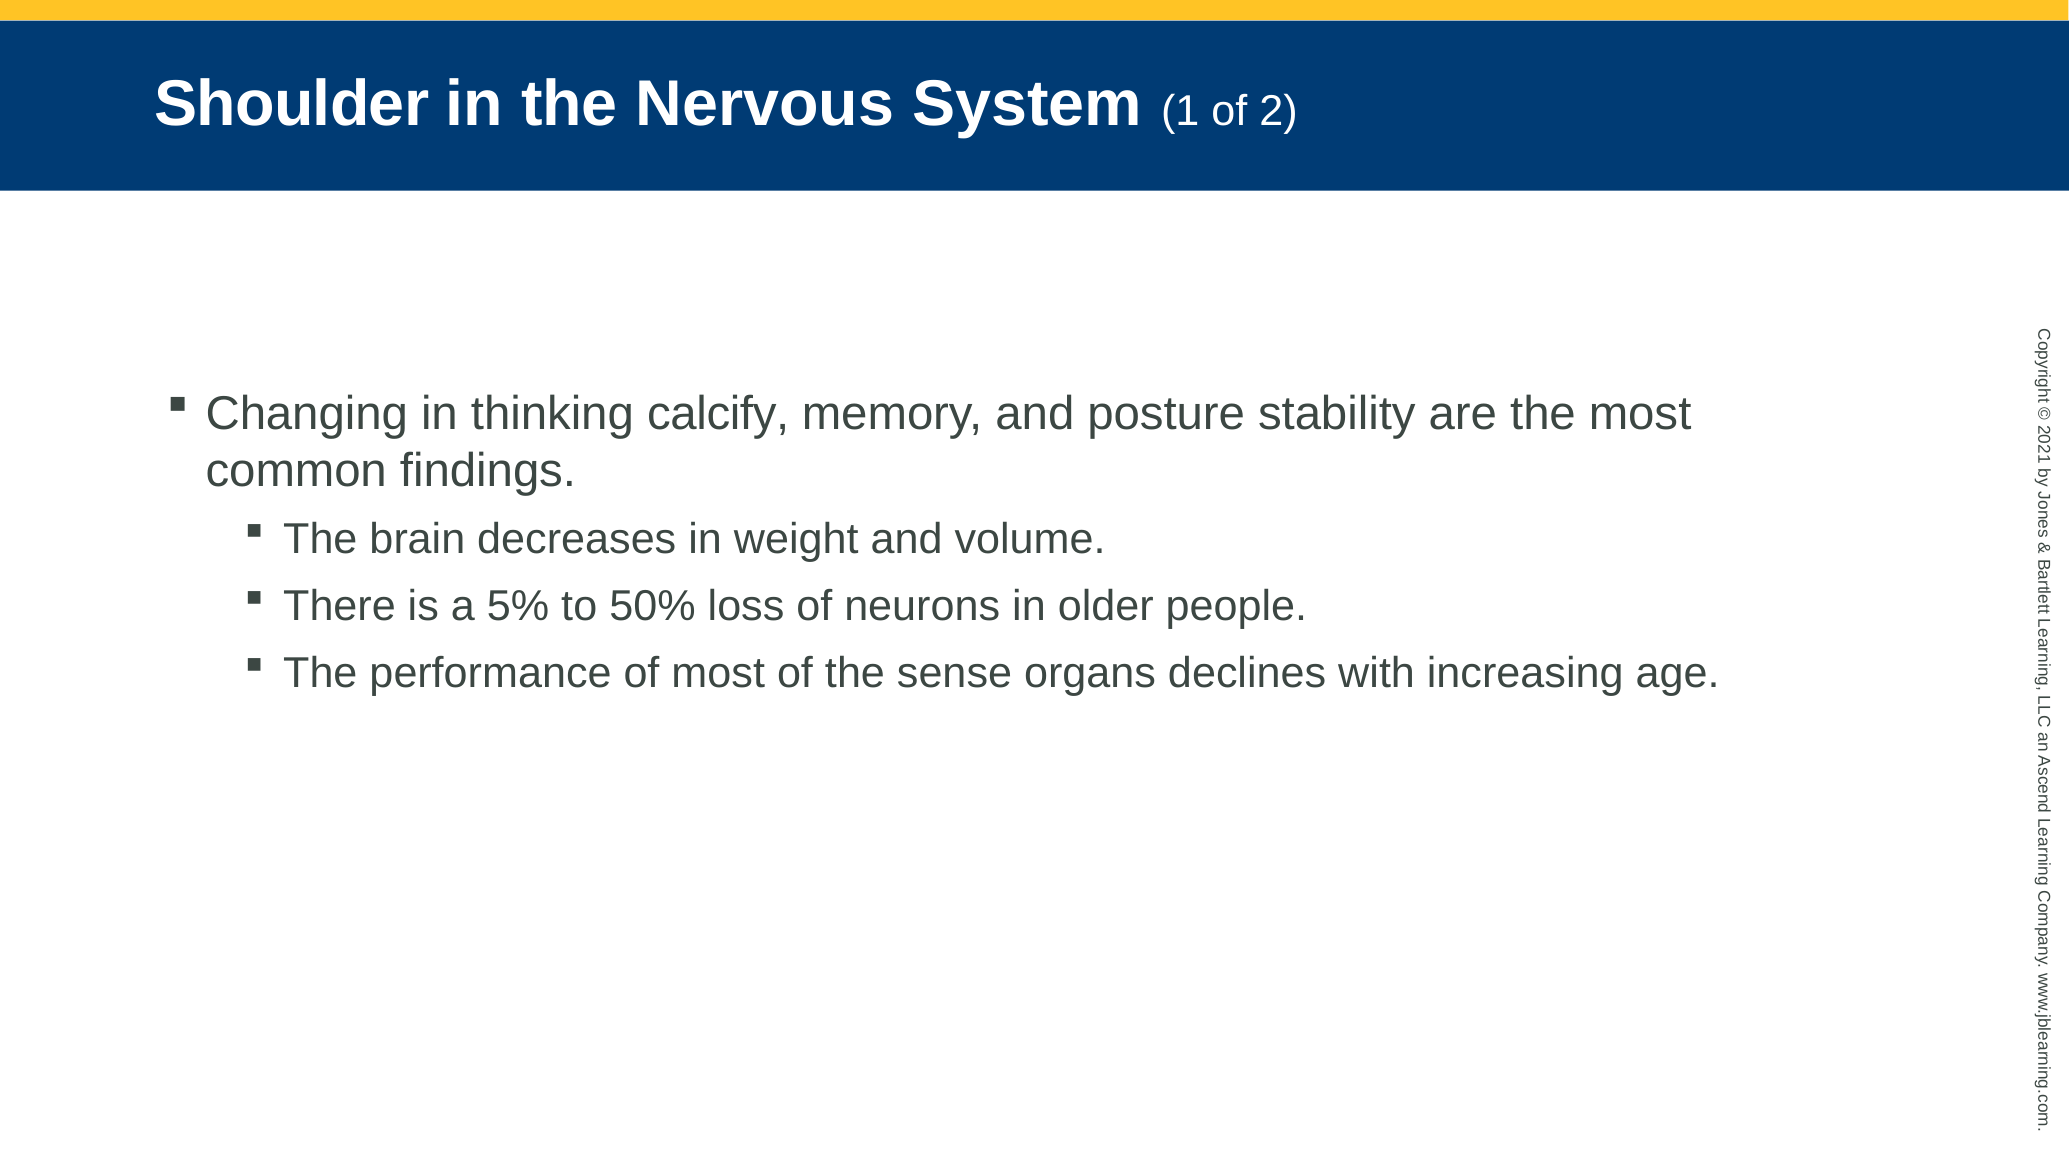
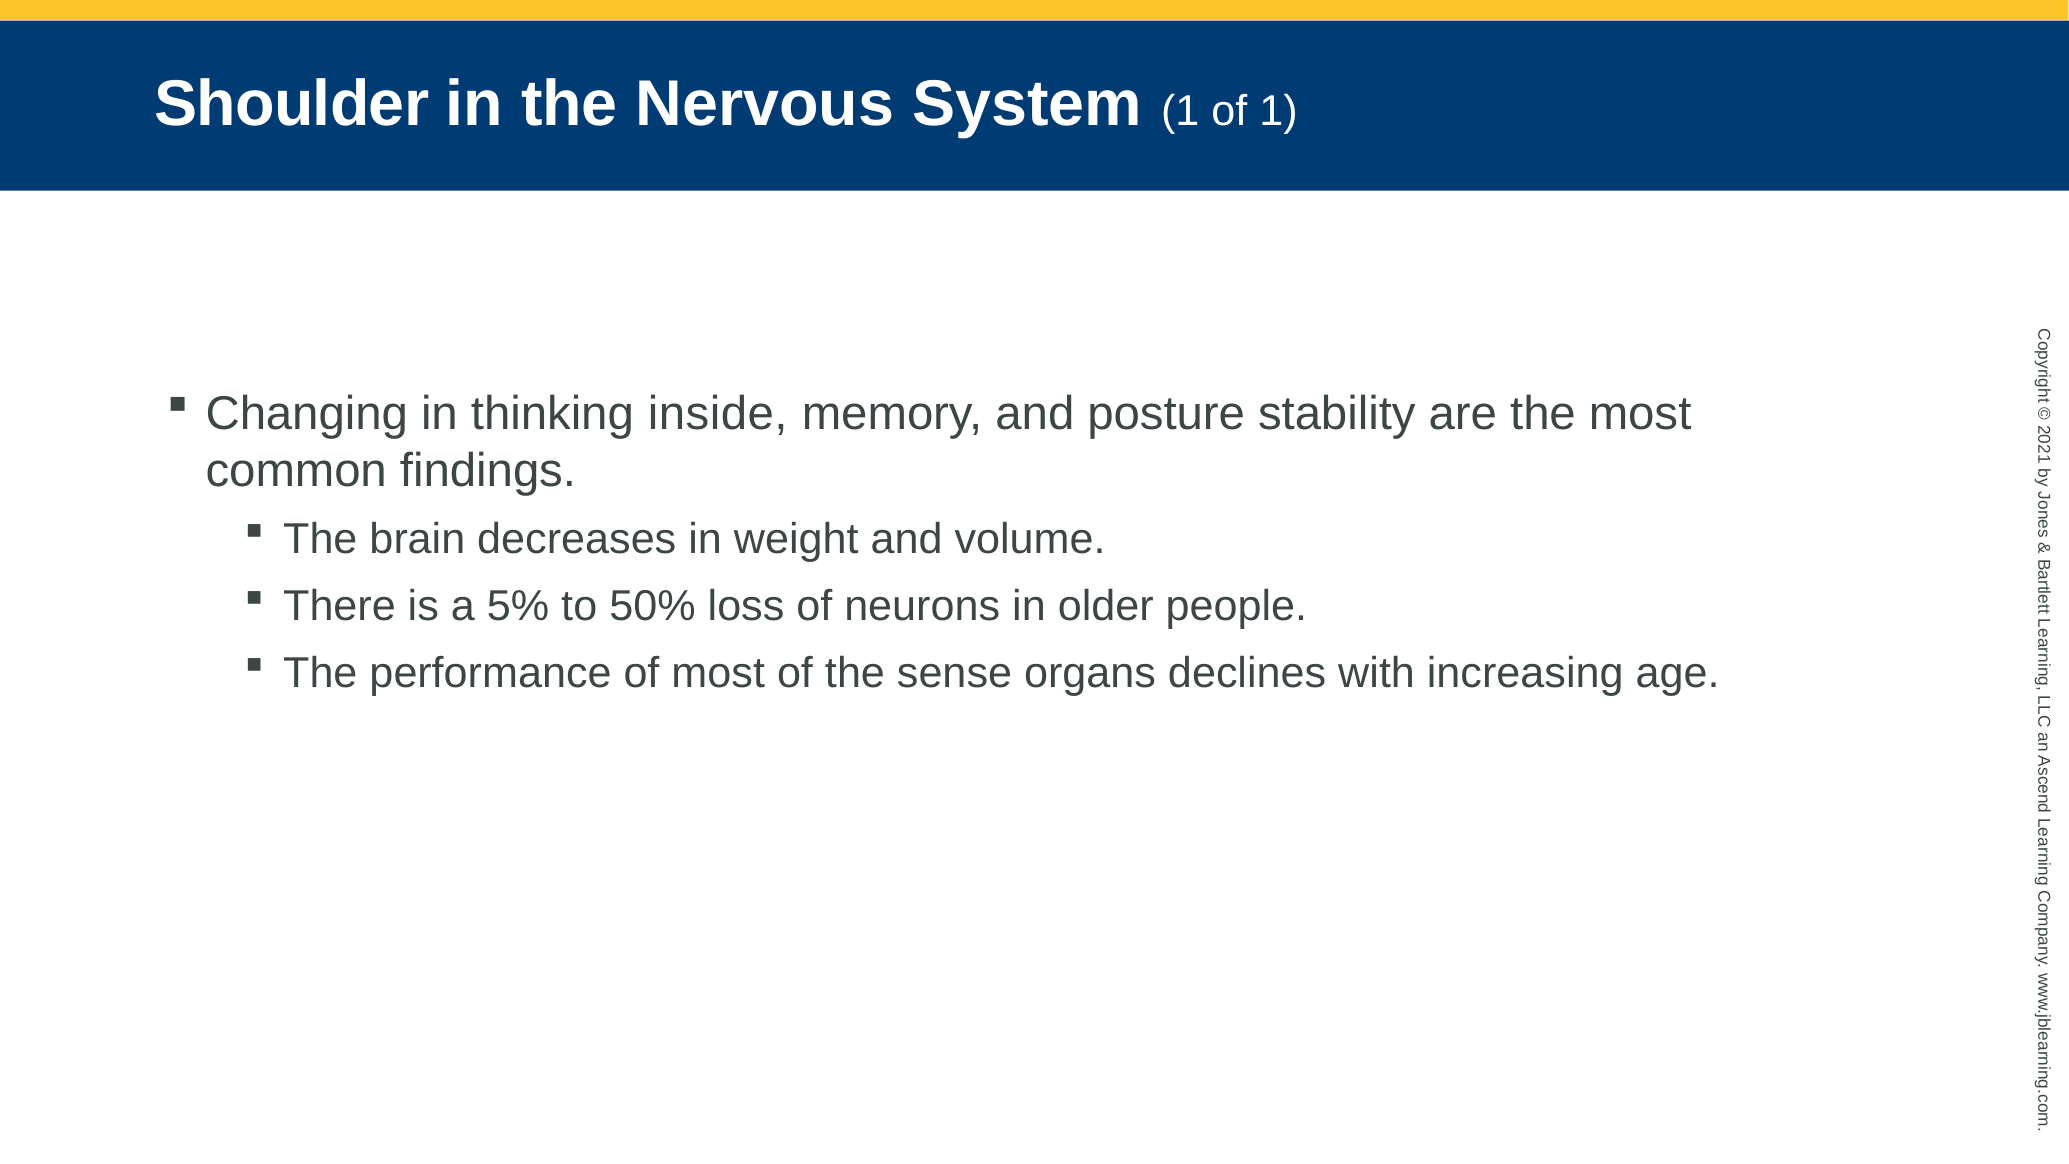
of 2: 2 -> 1 (1279, 111)
calcify: calcify -> inside (718, 413)
